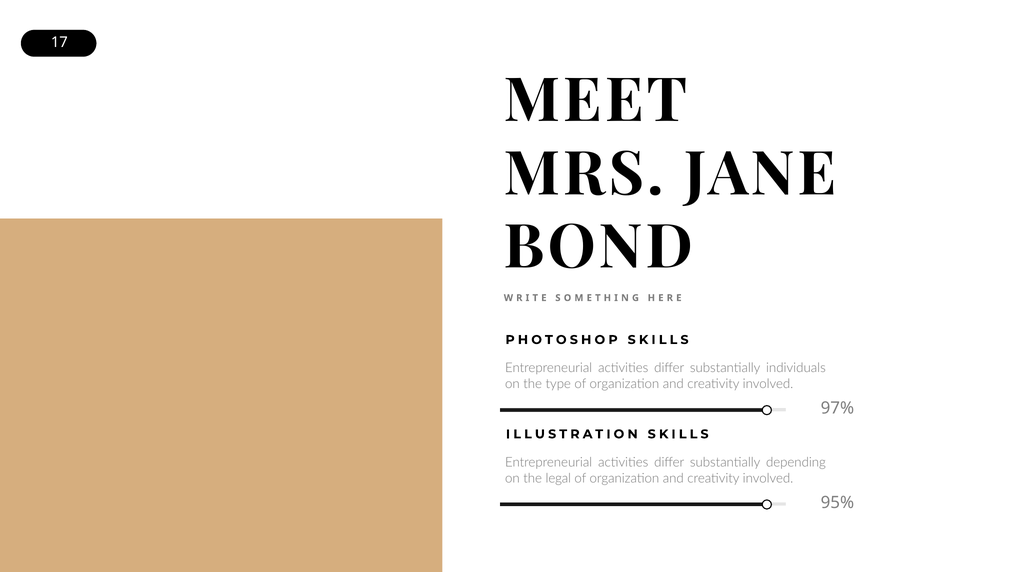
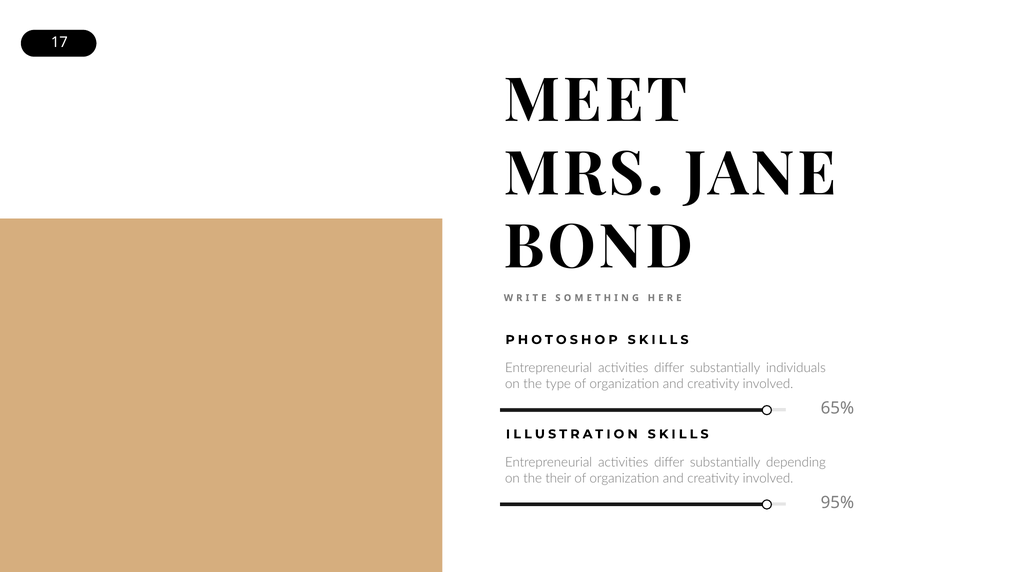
97%: 97% -> 65% (837, 408)
legal: legal -> their (558, 478)
